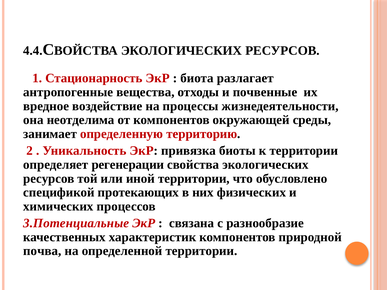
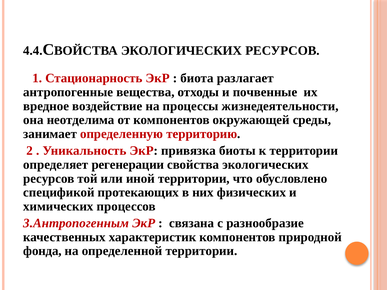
3.Потенциальные: 3.Потенциальные -> 3.Антропогенным (76, 223)
почва: почва -> фонда (42, 251)
